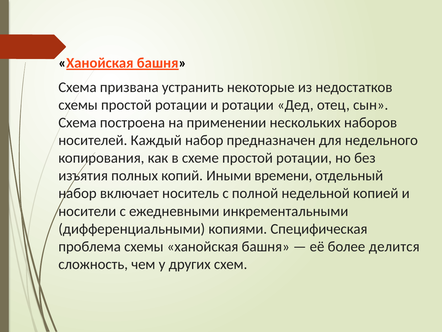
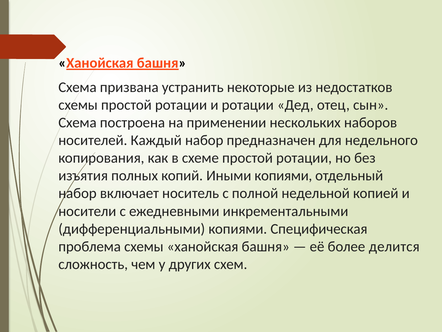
Иными времени: времени -> копиями (283, 175)
